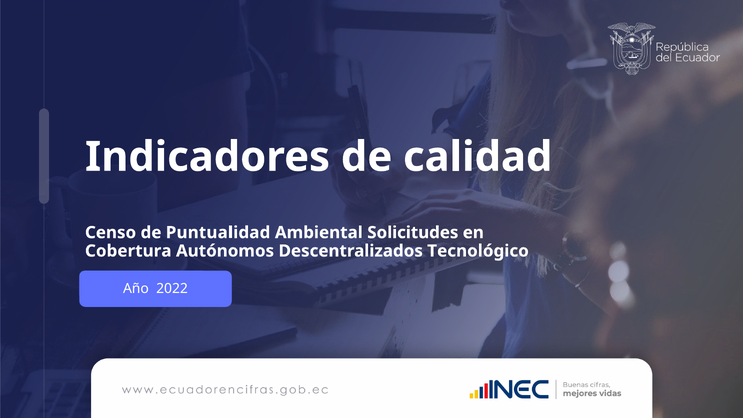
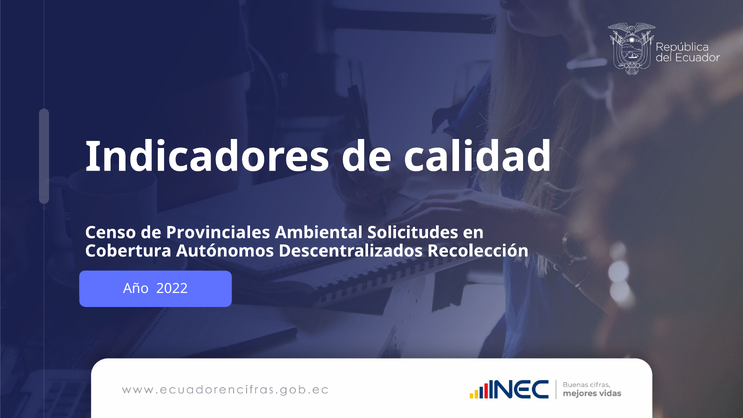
Puntualidad: Puntualidad -> Provinciales (218, 233)
Tecnológico: Tecnológico -> Recolección (478, 251)
